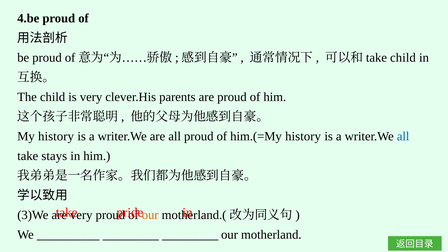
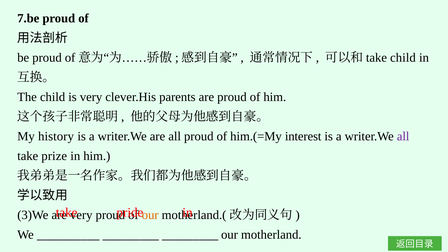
4.be: 4.be -> 7.be (28, 18)
him.(=My history: history -> interest (303, 136)
all colour: blue -> purple (403, 136)
stays: stays -> prize (54, 156)
